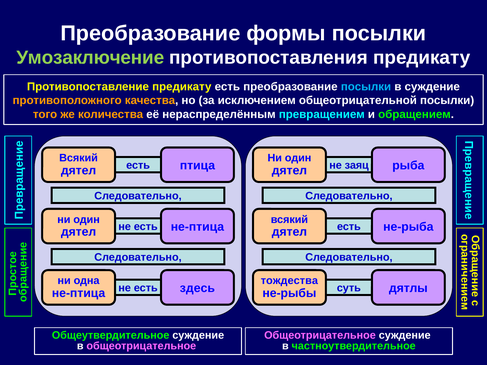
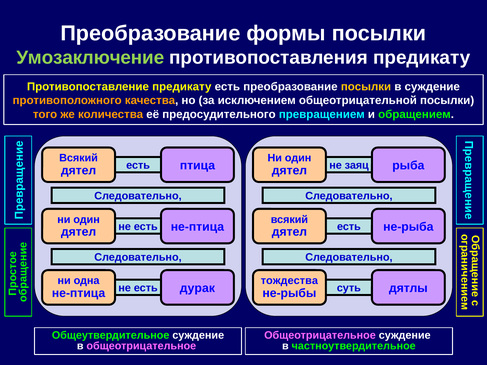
посылки colour: light blue -> yellow (366, 87)
нераспределённым: нераспределённым -> предосудительного (219, 114)
здесь: здесь -> дурак (197, 288)
